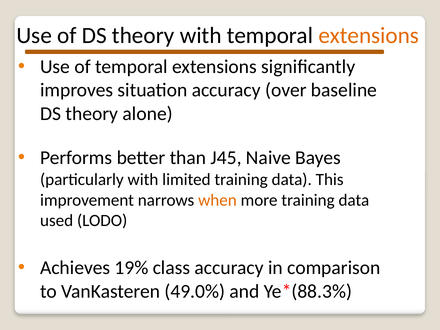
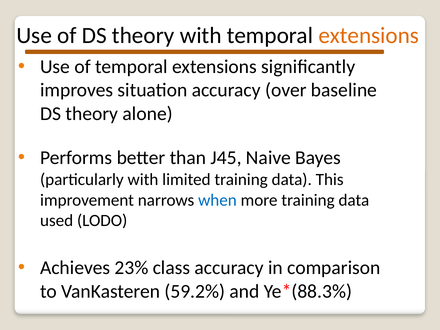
when colour: orange -> blue (217, 200)
19%: 19% -> 23% (131, 268)
49.0%: 49.0% -> 59.2% (195, 291)
